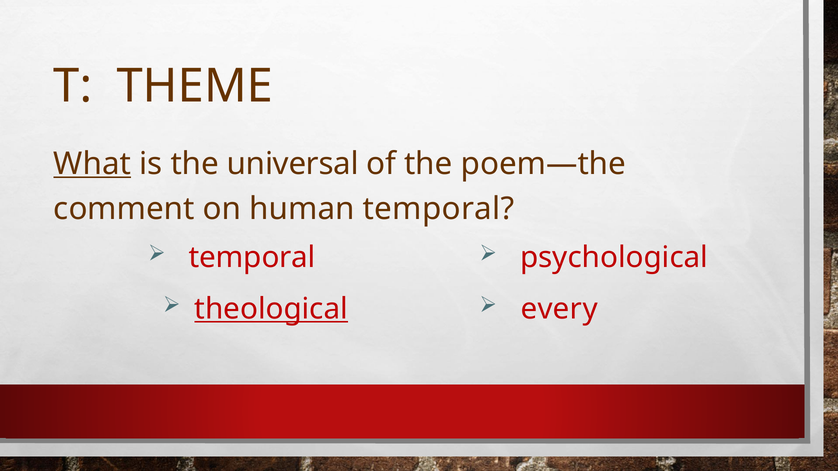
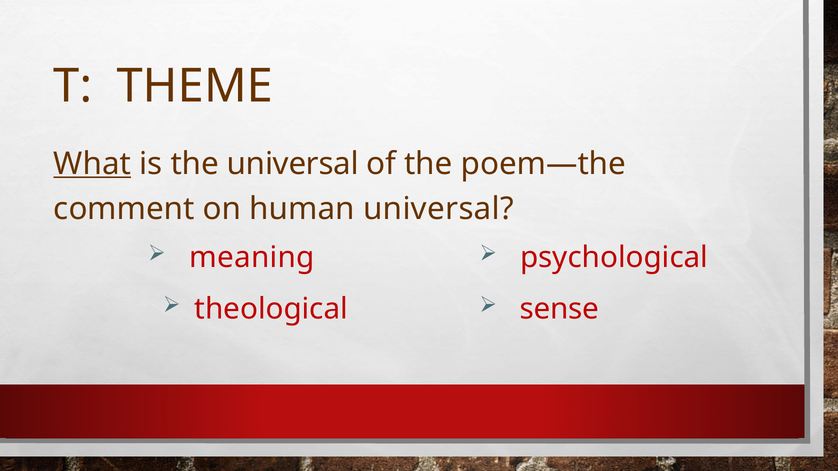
human temporal: temporal -> universal (439, 209)
temporal: temporal -> meaning (252, 258)
theological underline: present -> none (271, 309)
every: every -> sense (559, 309)
